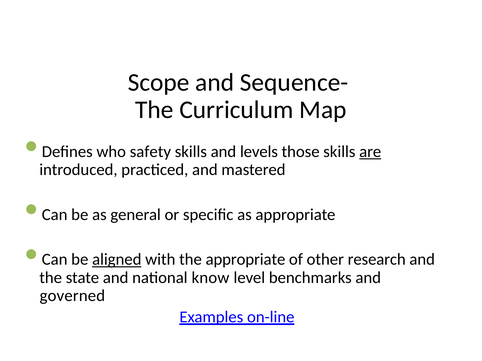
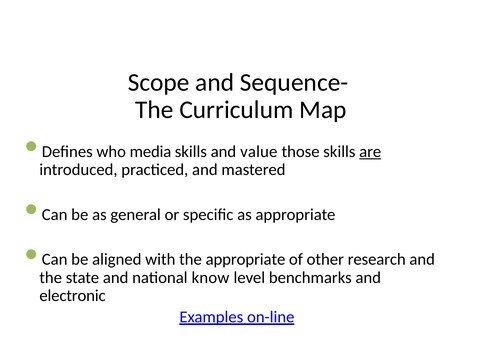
safety: safety -> media (150, 152)
levels: levels -> value (259, 152)
aligned underline: present -> none (117, 260)
governed: governed -> electronic (72, 296)
